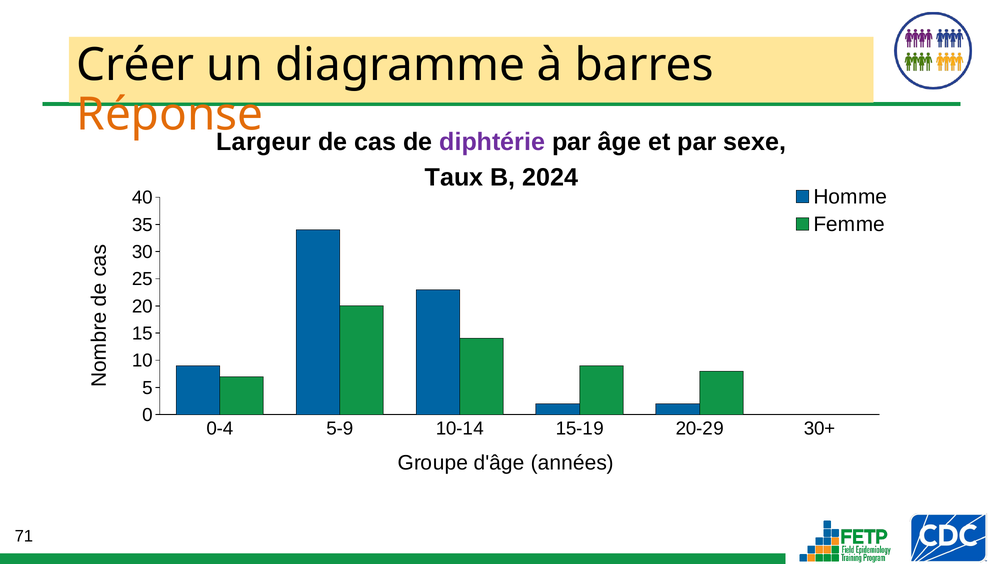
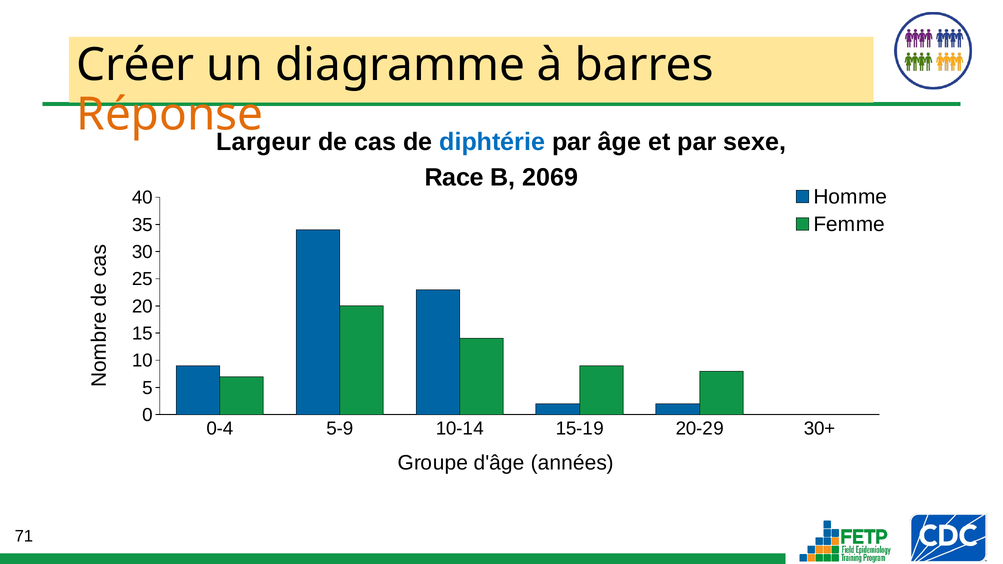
diphtérie colour: purple -> blue (492, 142)
Taux: Taux -> Race (454, 178)
2024: 2024 -> 2069 (550, 178)
